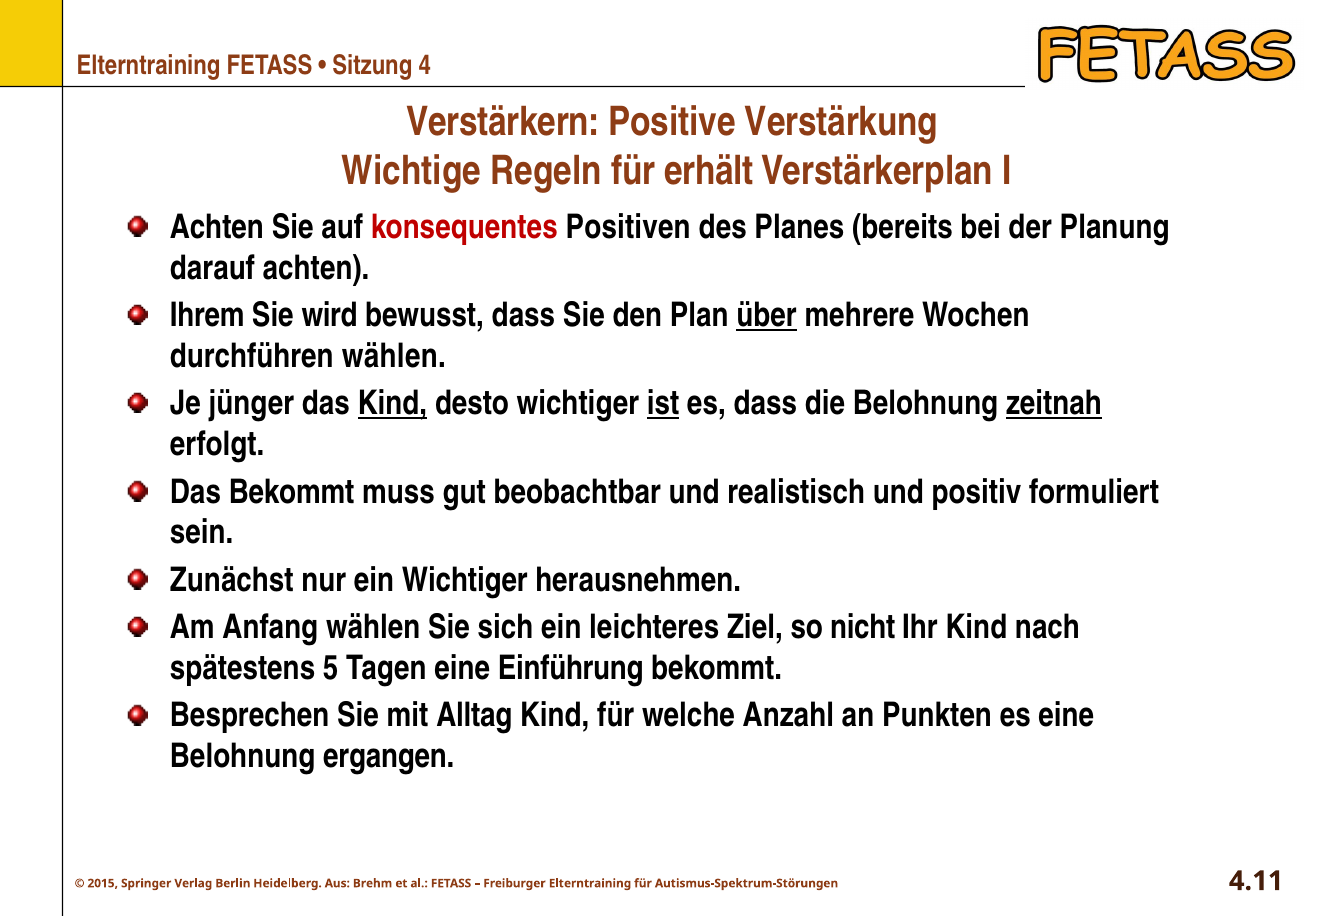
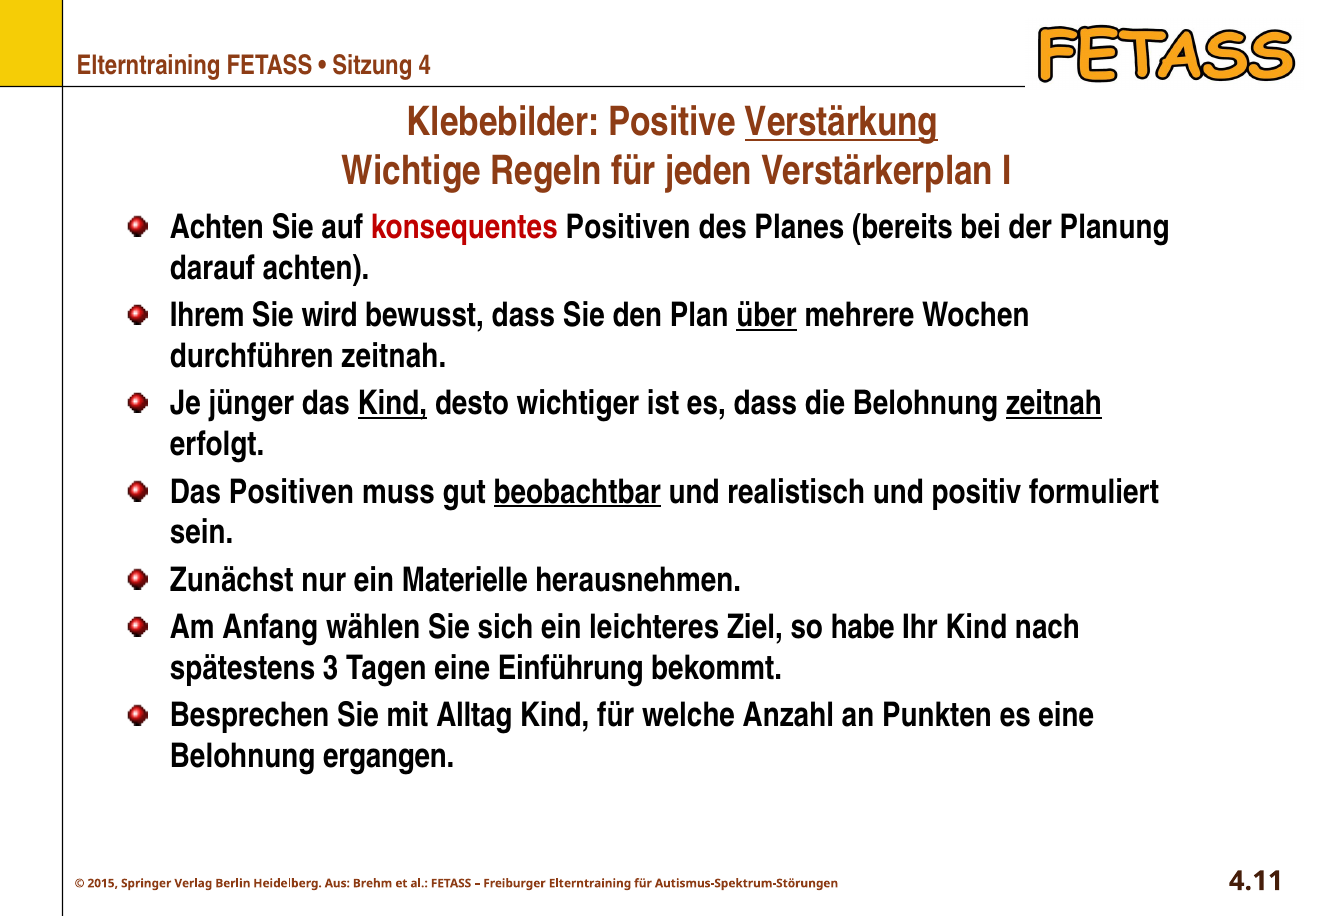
Verstärkern: Verstärkern -> Klebebilder (503, 122)
Verstärkung underline: none -> present (842, 122)
erhält: erhält -> jeden (709, 171)
durchführen wählen: wählen -> zeitnah (394, 356)
ist underline: present -> none (663, 404)
Das Bekommt: Bekommt -> Positiven (291, 492)
beobachtbar underline: none -> present (577, 492)
ein Wichtiger: Wichtiger -> Materielle (465, 580)
nicht: nicht -> habe (863, 627)
5: 5 -> 3 (331, 668)
